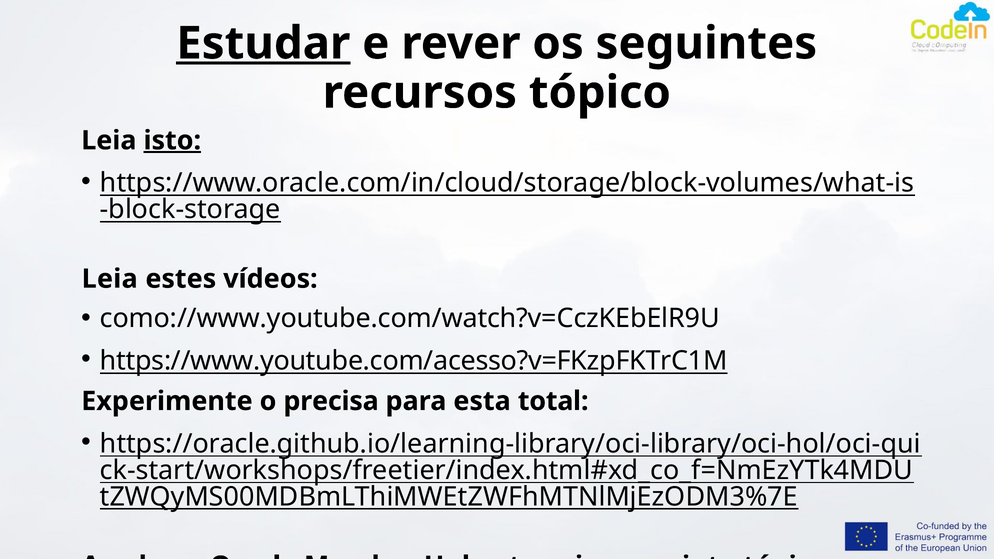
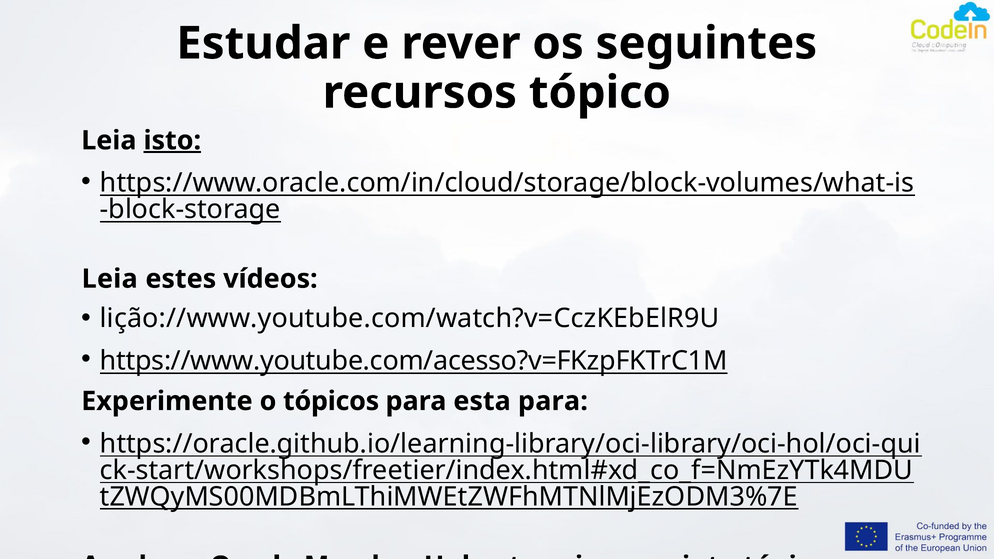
Estudar underline: present -> none (263, 43)
como://www.youtube.com/watch?v=CczKEbElR9U: como://www.youtube.com/watch?v=CczKEbElR9U -> lição://www.youtube.com/watch?v=CczKEbElR9U (410, 318)
precisa: precisa -> tópicos (331, 401)
esta total: total -> para (553, 401)
